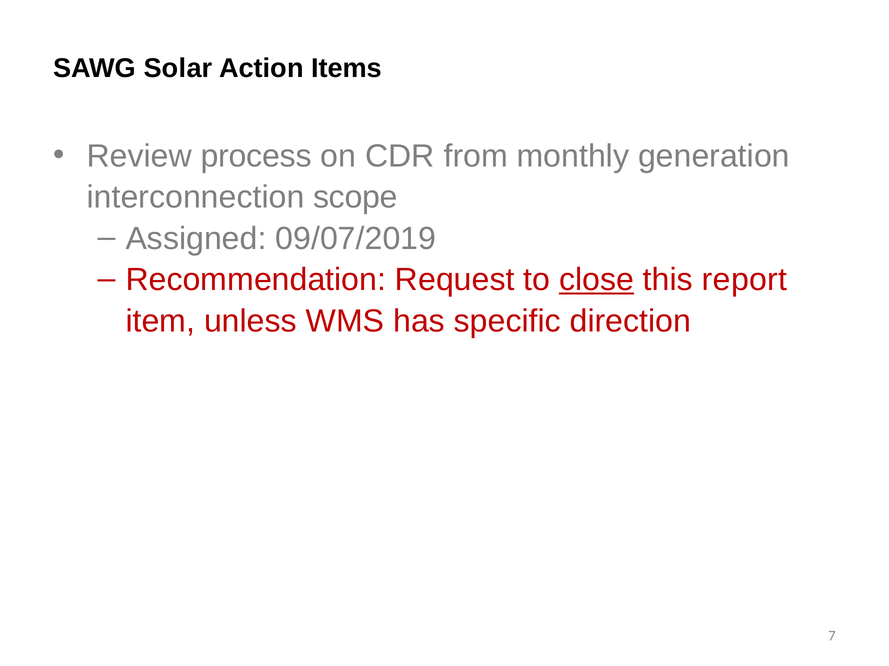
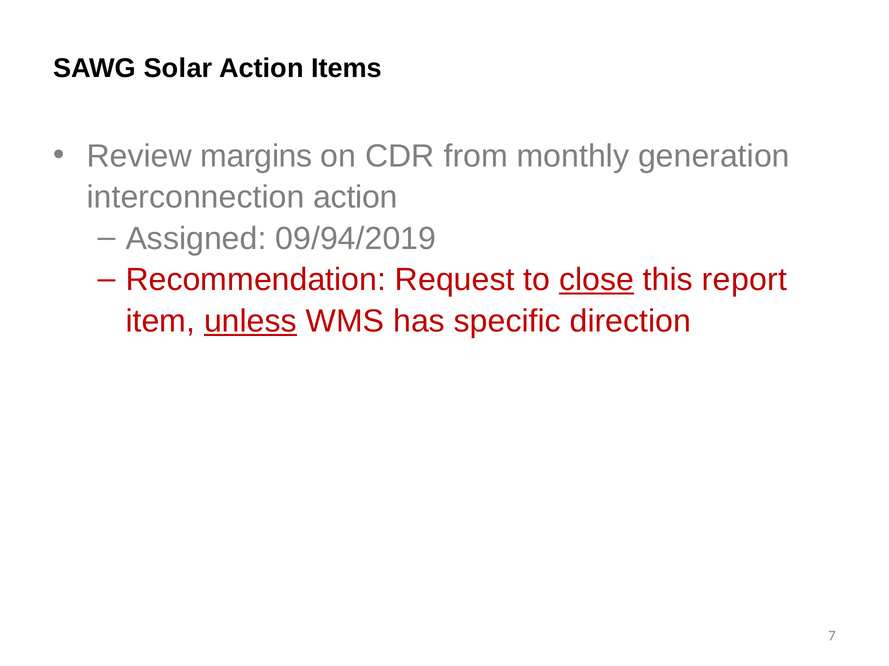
process: process -> margins (256, 156)
interconnection scope: scope -> action (355, 198)
09/07/2019: 09/07/2019 -> 09/94/2019 (356, 239)
unless underline: none -> present (250, 321)
